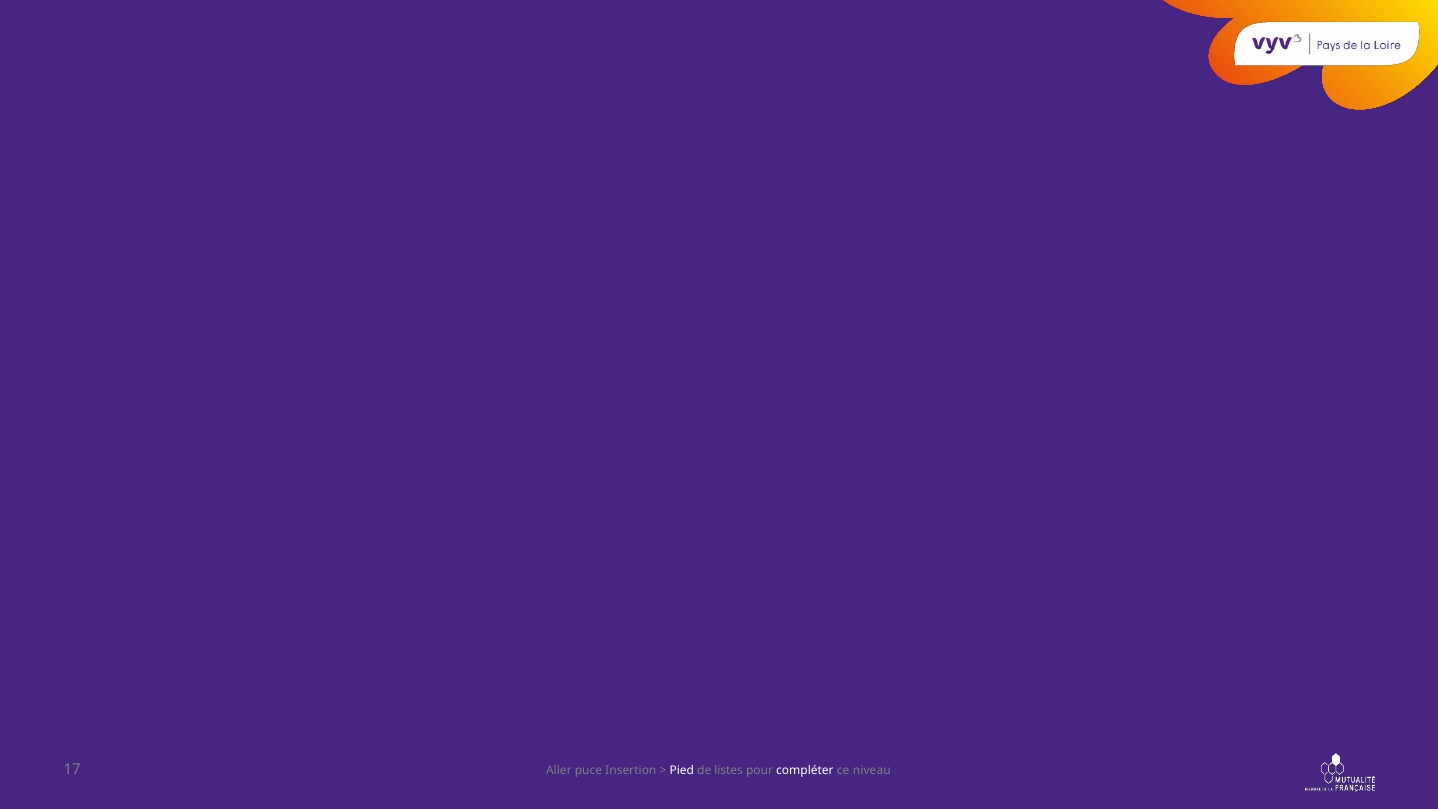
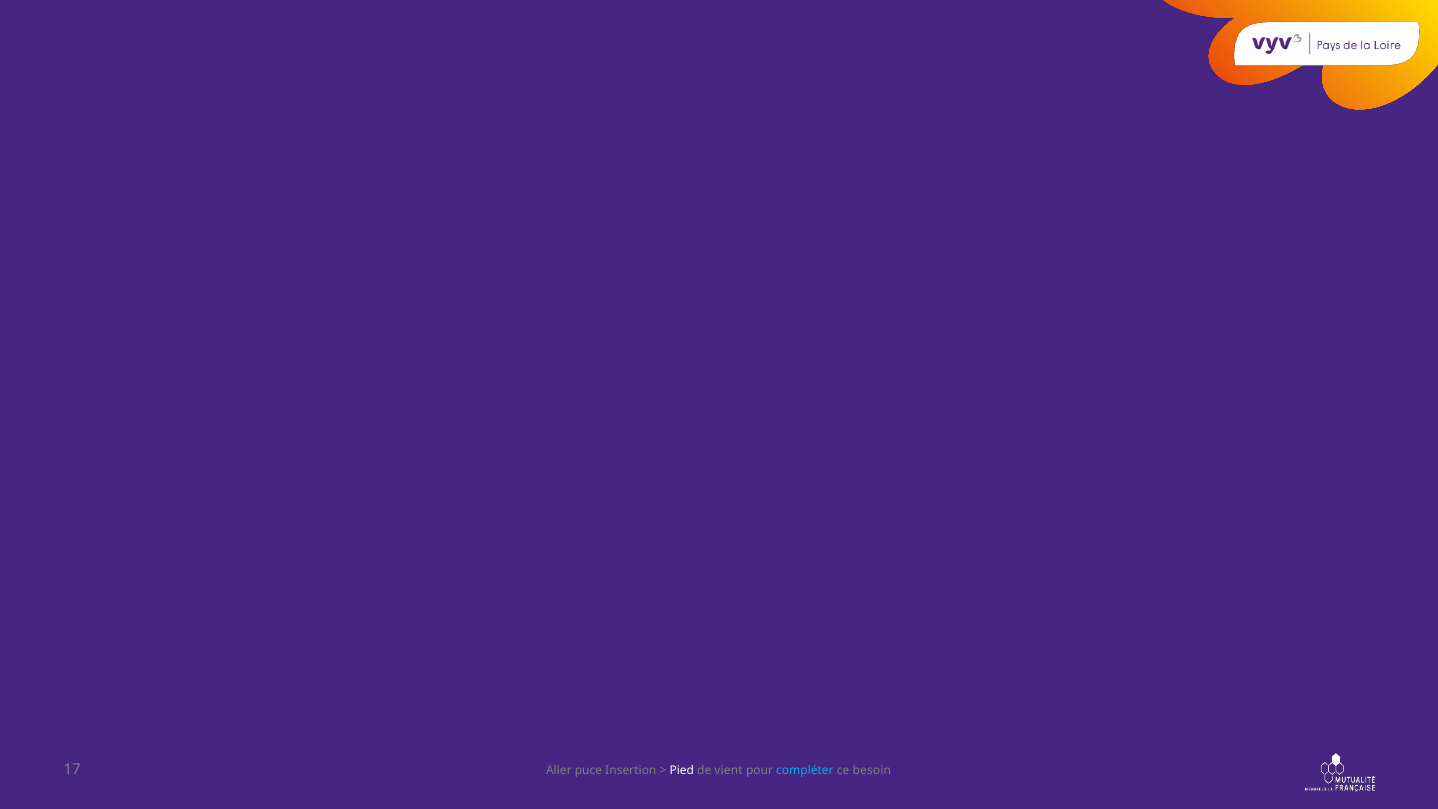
listes: listes -> vient (729, 771)
compléter colour: white -> light blue (805, 771)
niveau: niveau -> besoin (872, 771)
